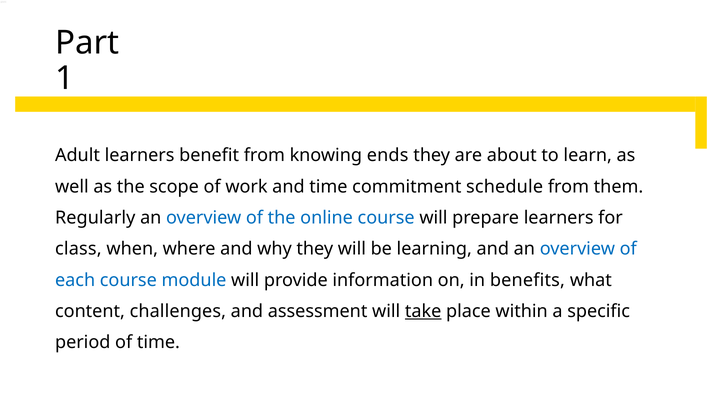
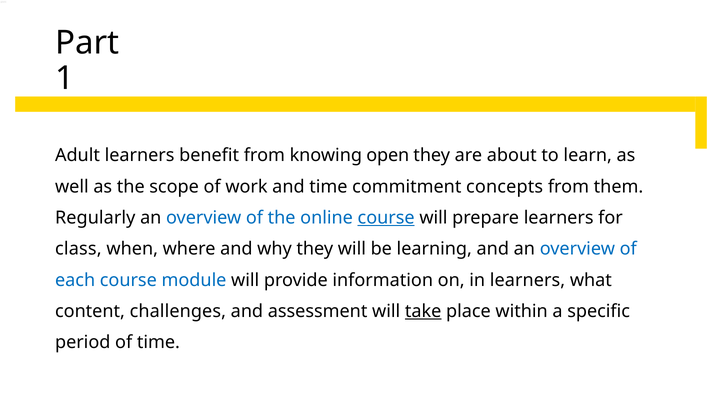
ends: ends -> open (388, 155)
schedule: schedule -> concepts (505, 187)
course underline: none -> present (386, 218)
in benefits: benefits -> learners (527, 280)
